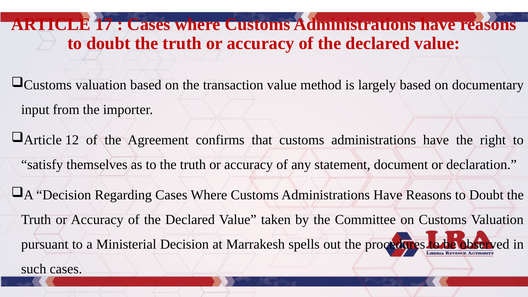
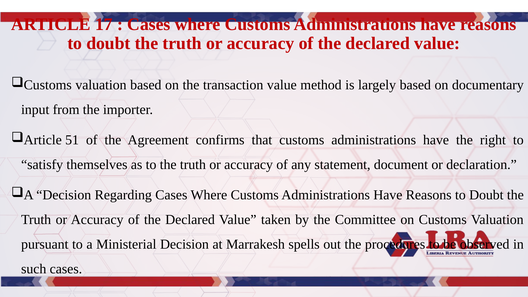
12: 12 -> 51 (72, 140)
